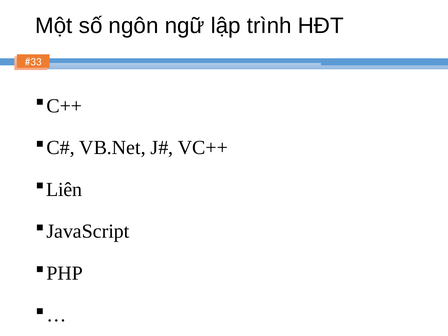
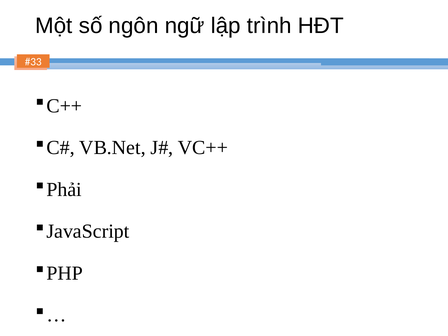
Liên: Liên -> Phải (64, 190)
